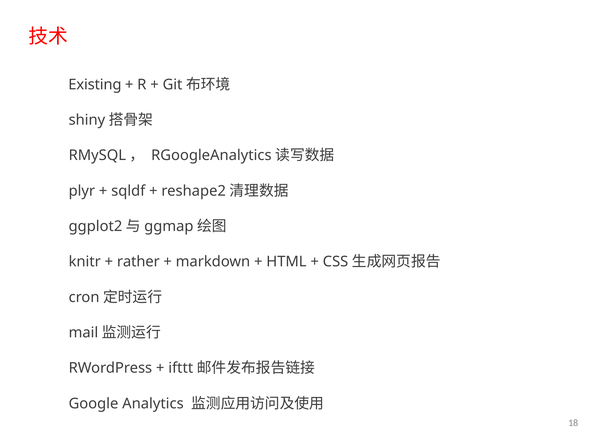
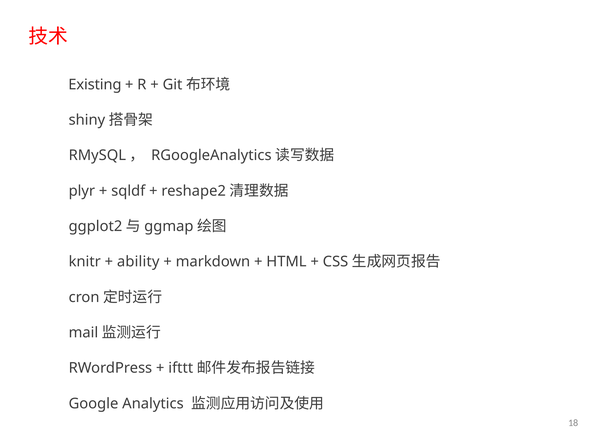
rather: rather -> ability (138, 262)
